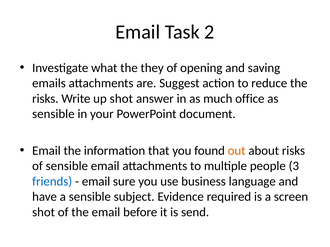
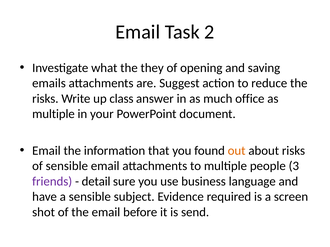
up shot: shot -> class (121, 99)
sensible: sensible -> multiple (53, 114)
friends colour: blue -> purple (52, 182)
email: email -> detail (96, 182)
